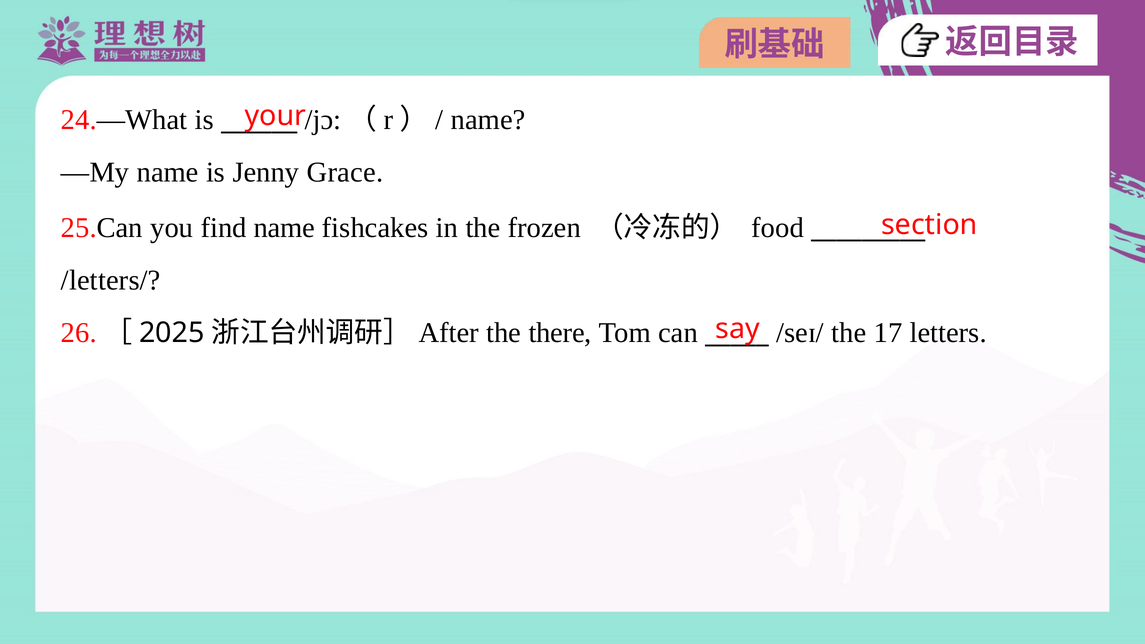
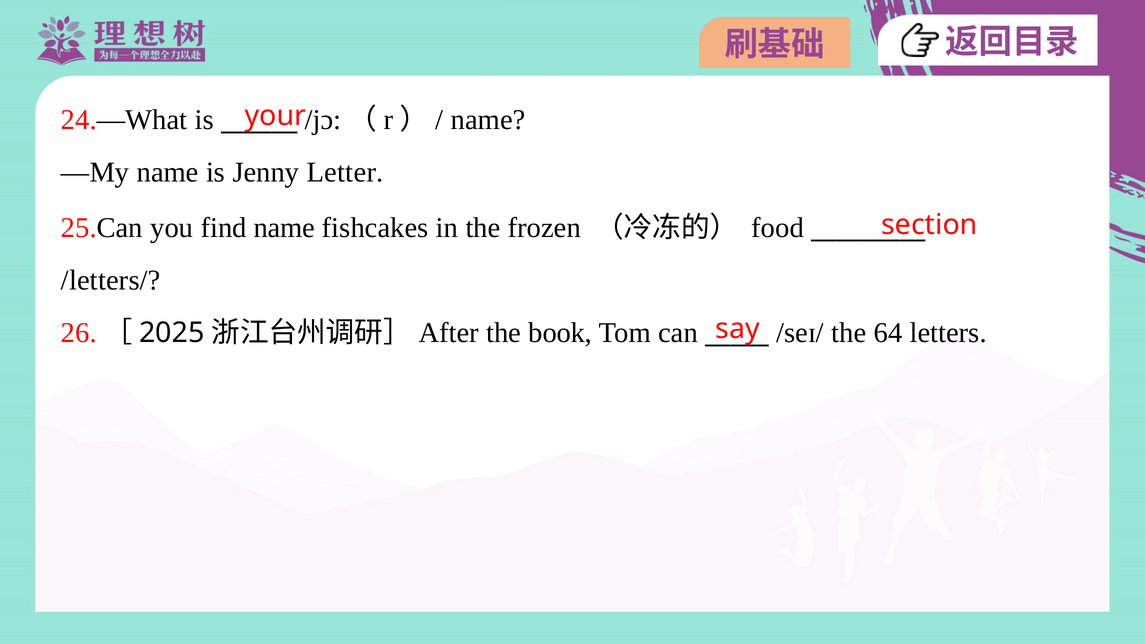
Grace: Grace -> Letter (345, 172)
there: there -> book (560, 333)
17: 17 -> 64 (888, 333)
